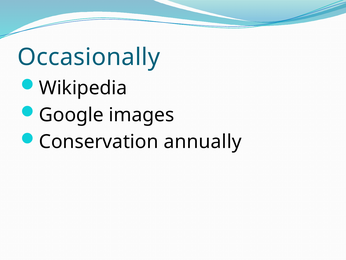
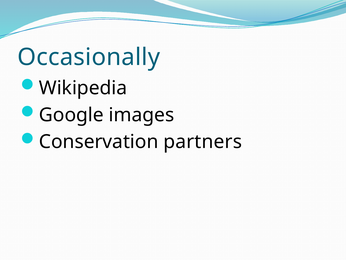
annually: annually -> partners (203, 142)
